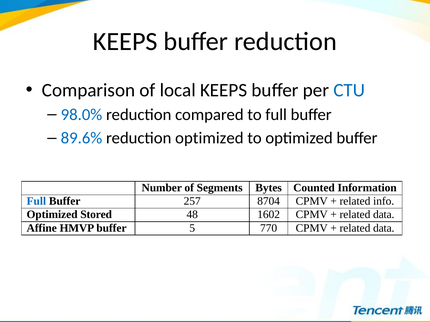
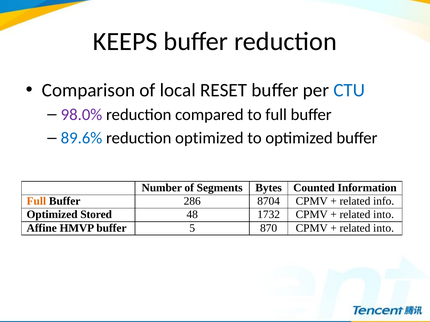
local KEEPS: KEEPS -> RESET (224, 90)
98.0% colour: blue -> purple (82, 115)
Full colour: blue -> orange (36, 201)
257: 257 -> 286 (192, 201)
1602: 1602 -> 1732 (269, 215)
data: data -> into (384, 215)
770: 770 -> 870 (269, 228)
data: data -> into (384, 228)
